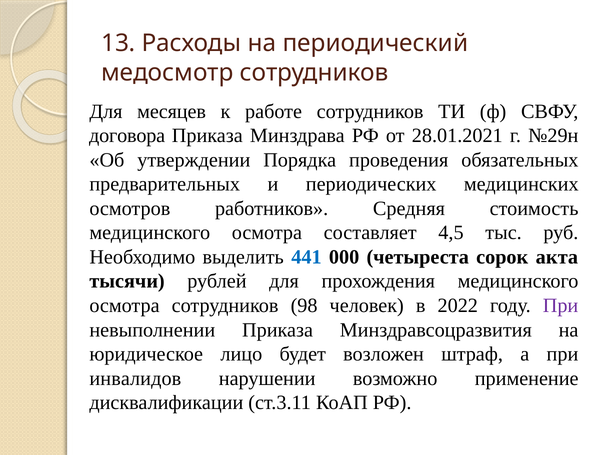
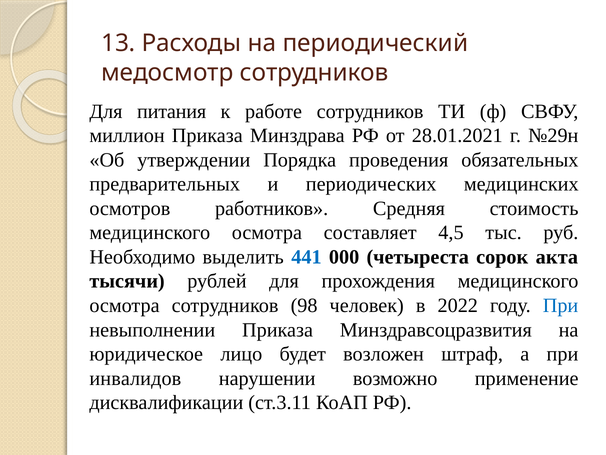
месяцев: месяцев -> питания (172, 111)
договора: договора -> миллион (127, 136)
При colour: purple -> blue (561, 305)
